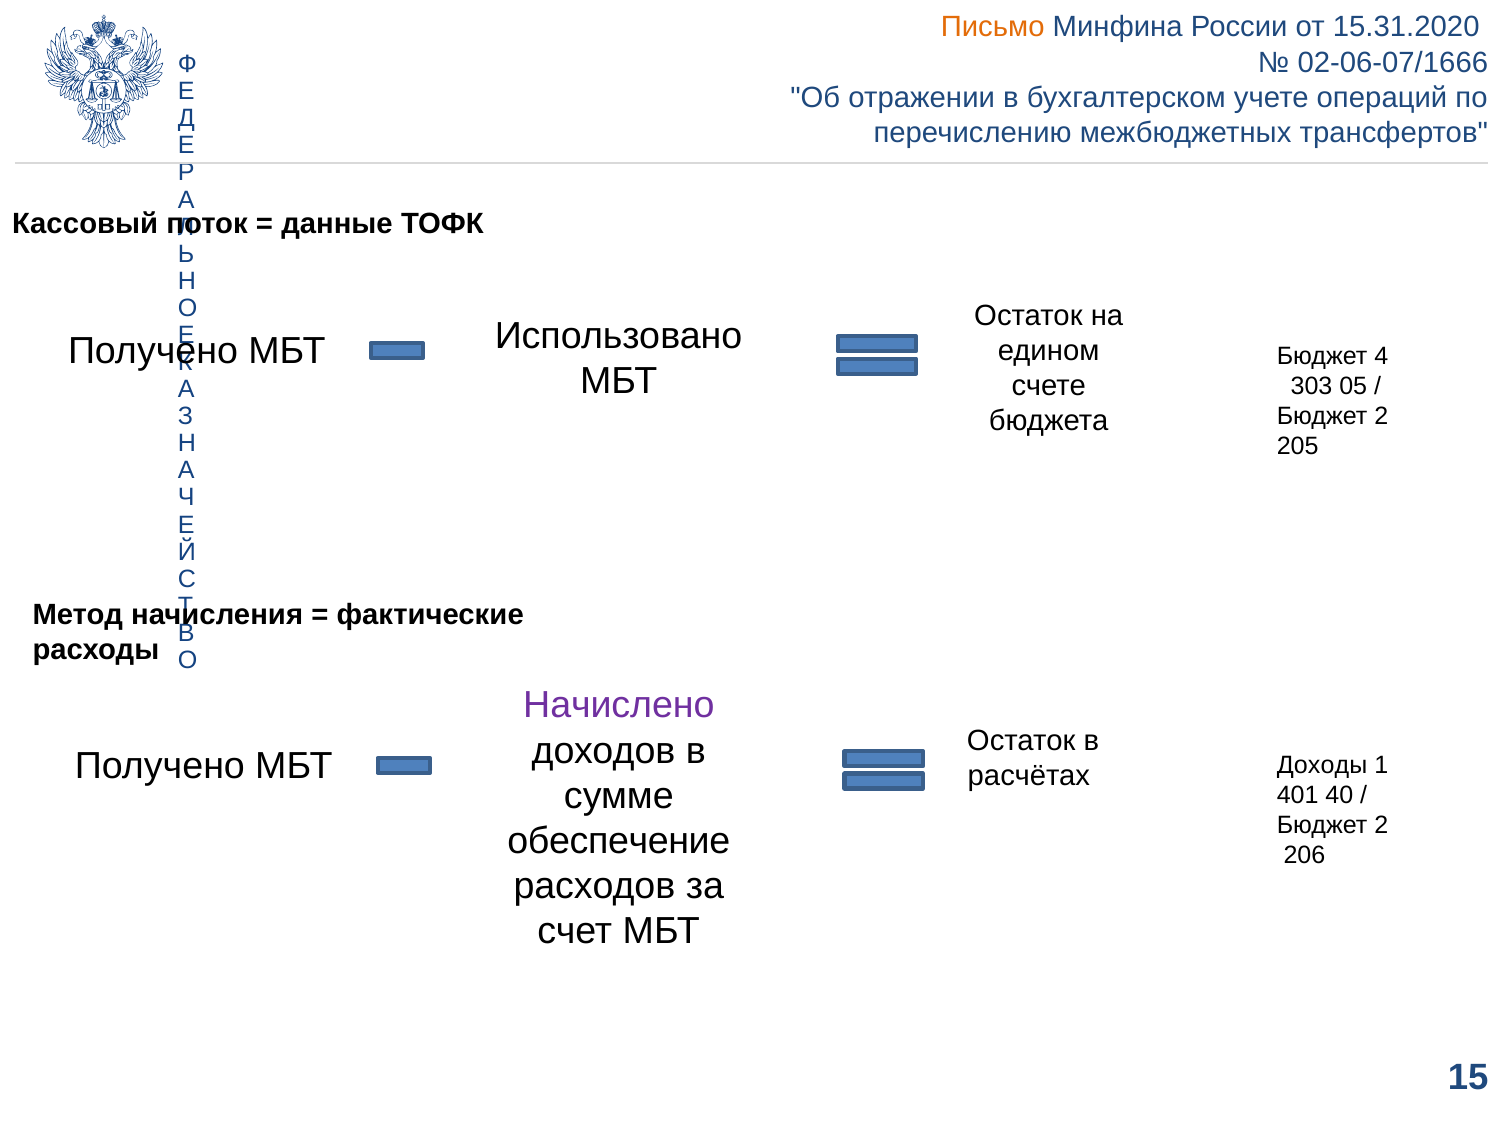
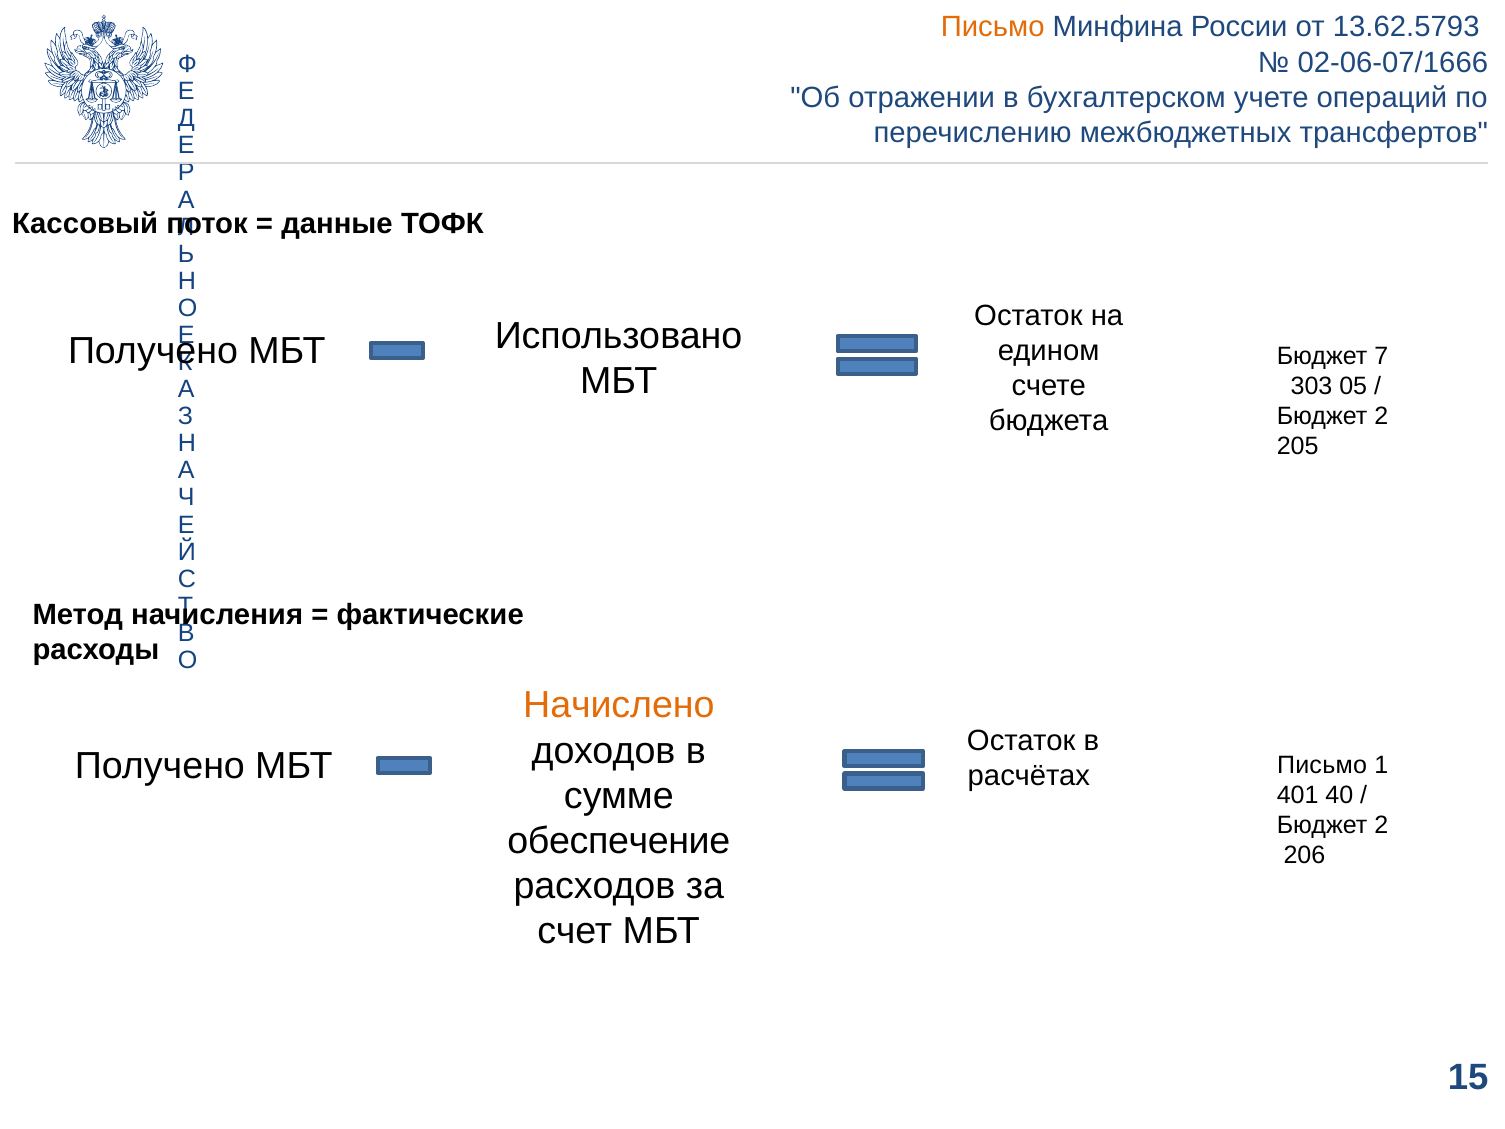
15.31.2020: 15.31.2020 -> 13.62.5793 (1406, 27)
4: 4 -> 7 (1381, 356)
Начислено colour: purple -> orange (619, 705)
Доходы: Доходы -> Письмо (1322, 765)
